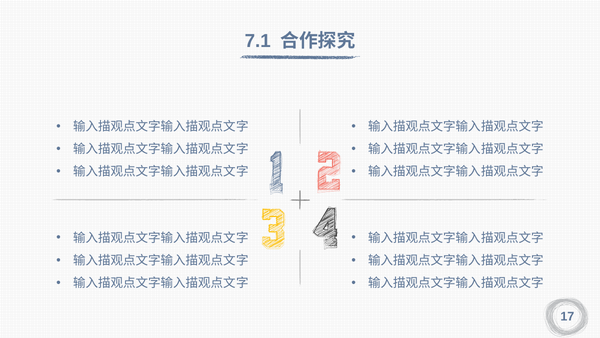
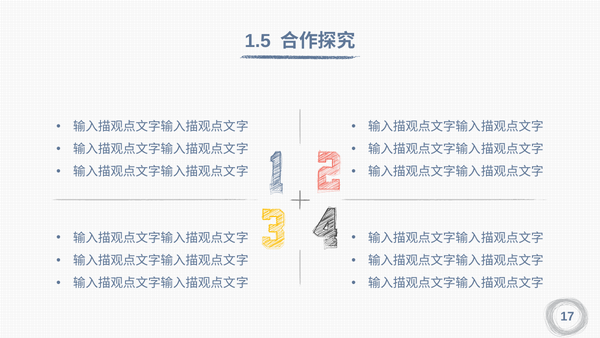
7.1: 7.1 -> 1.5 (258, 41)
